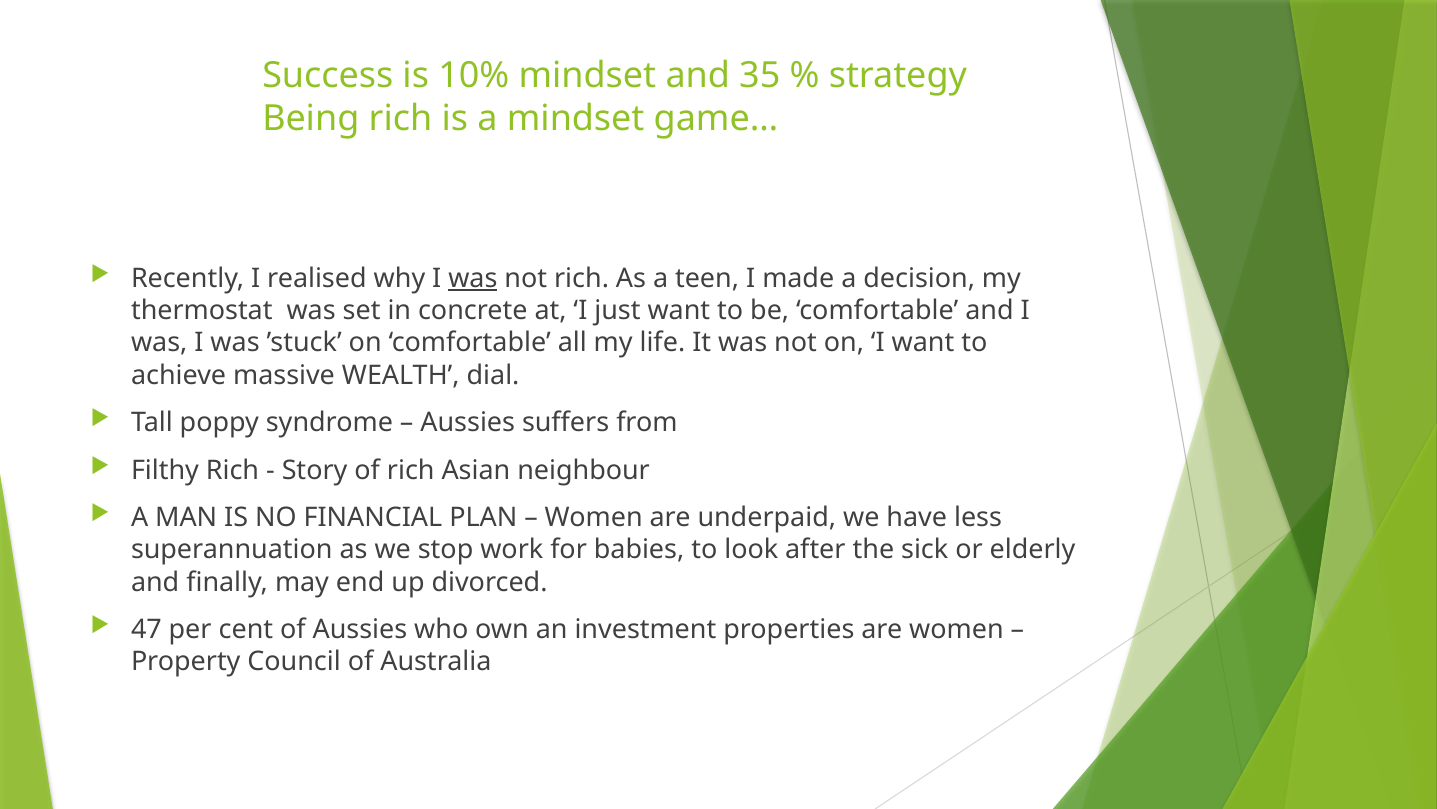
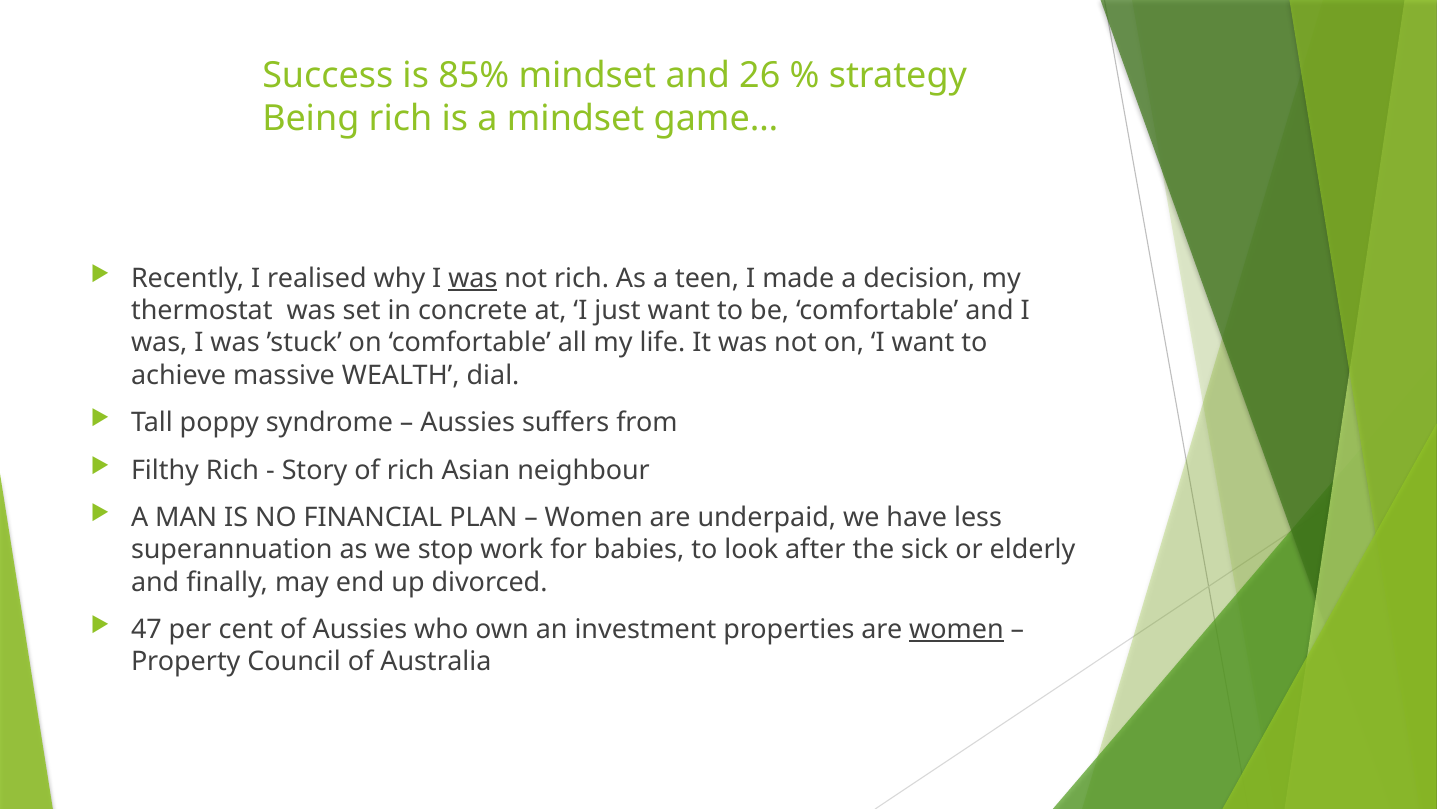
10%: 10% -> 85% (474, 76)
35: 35 -> 26 (760, 76)
women underline: none -> present (957, 629)
